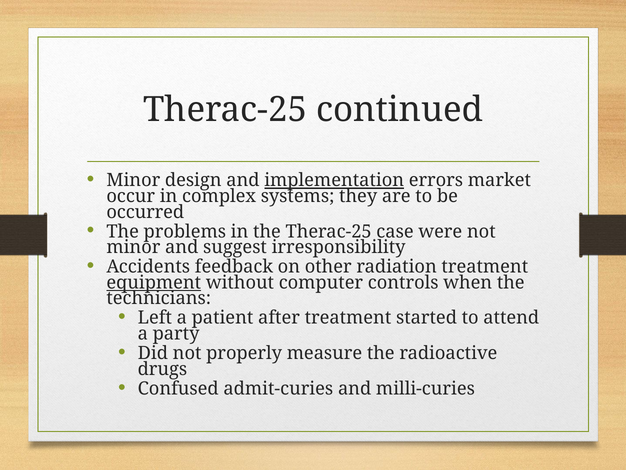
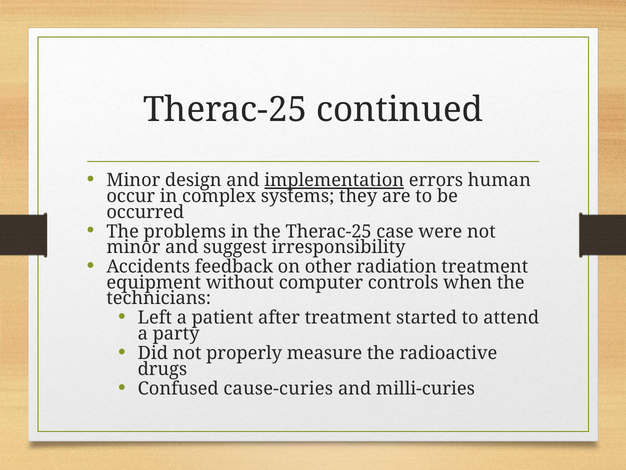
market: market -> human (499, 180)
equipment underline: present -> none (154, 282)
admit-curies: admit-curies -> cause-curies (278, 388)
